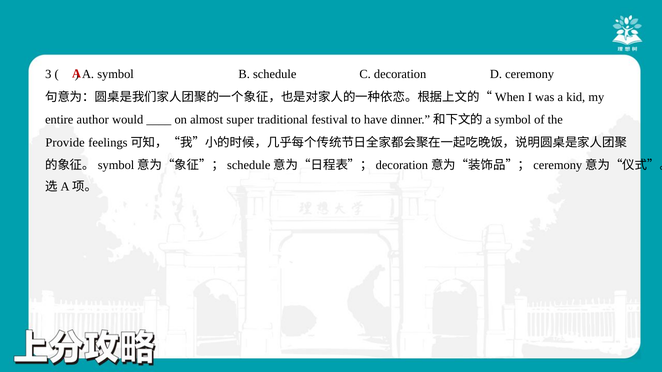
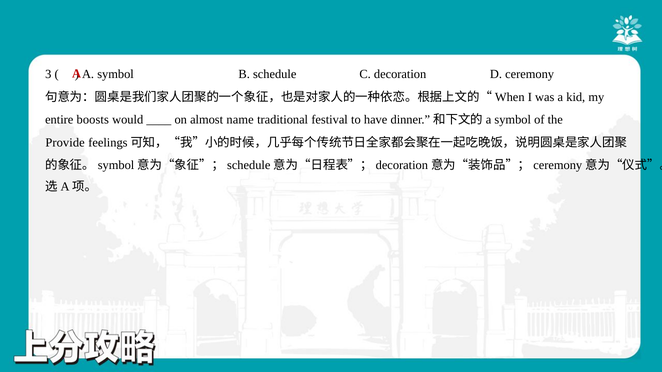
author: author -> boosts (93, 120)
super: super -> name (240, 120)
